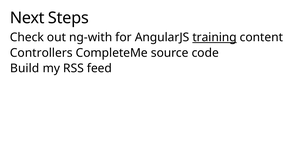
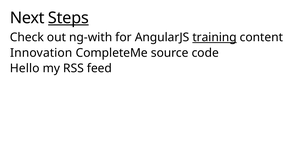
Steps underline: none -> present (68, 18)
Controllers: Controllers -> Innovation (41, 53)
Build: Build -> Hello (25, 68)
